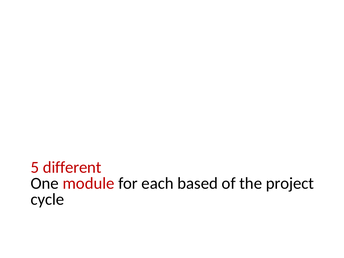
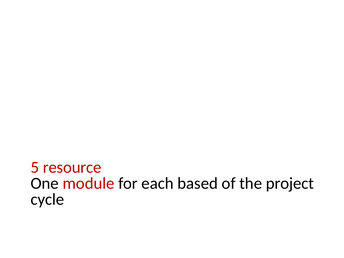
different: different -> resource (72, 167)
